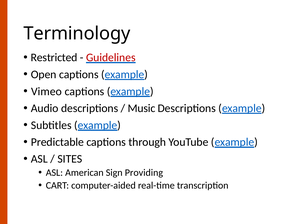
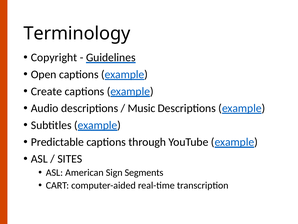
Restricted: Restricted -> Copyright (54, 57)
Guidelines colour: red -> black (111, 57)
Vimeo: Vimeo -> Create (47, 91)
Providing: Providing -> Segments (144, 172)
